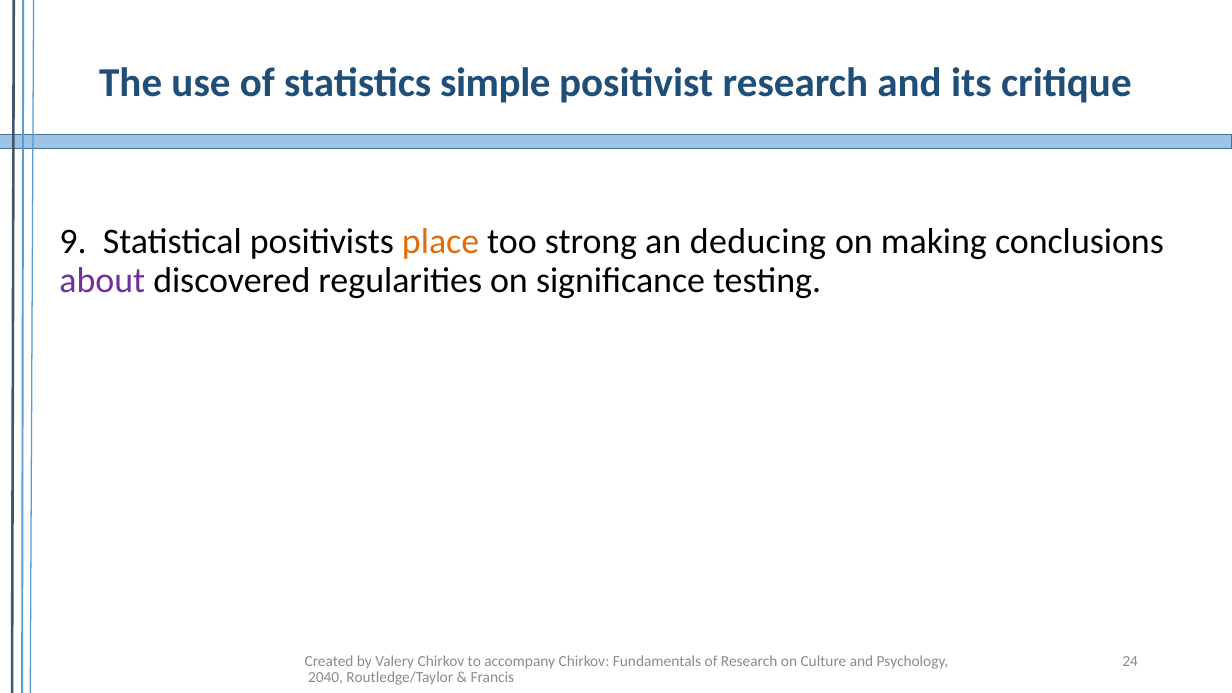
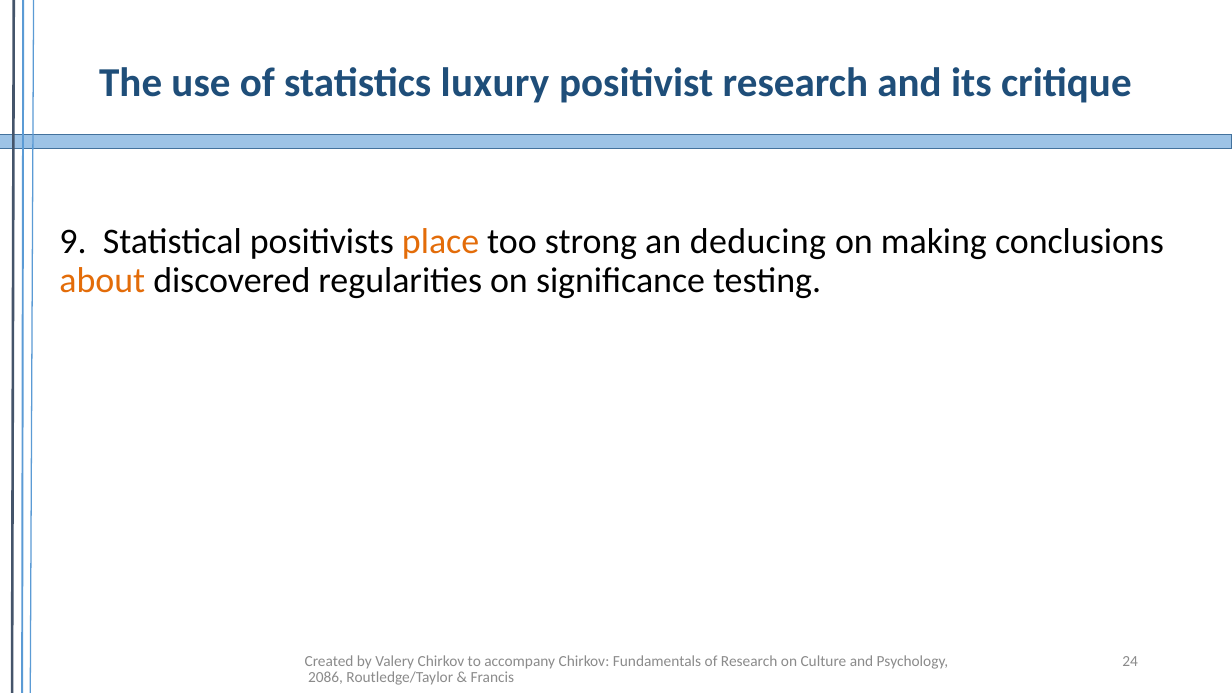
simple: simple -> luxury (495, 83)
about colour: purple -> orange (102, 280)
2040: 2040 -> 2086 (326, 677)
